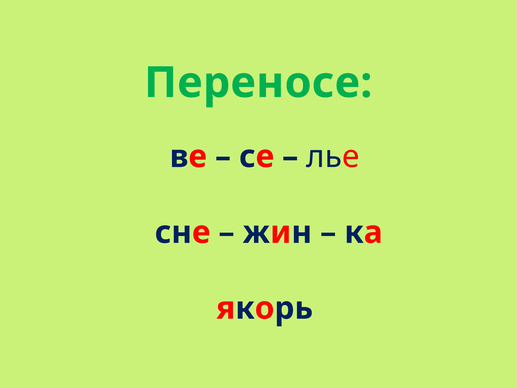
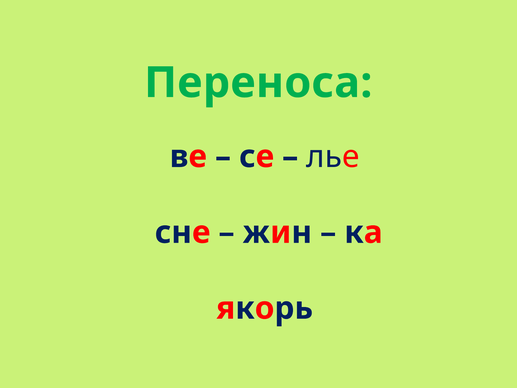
Переносе: Переносе -> Переноса (258, 83)
